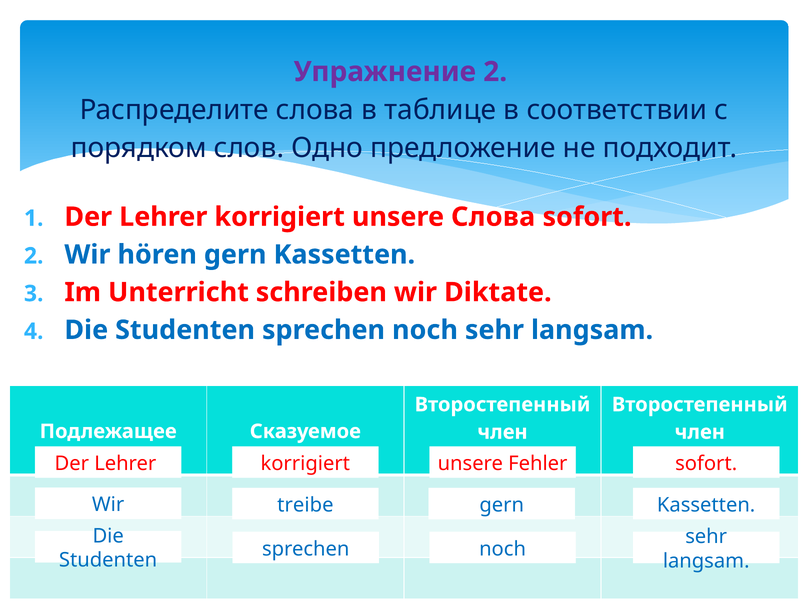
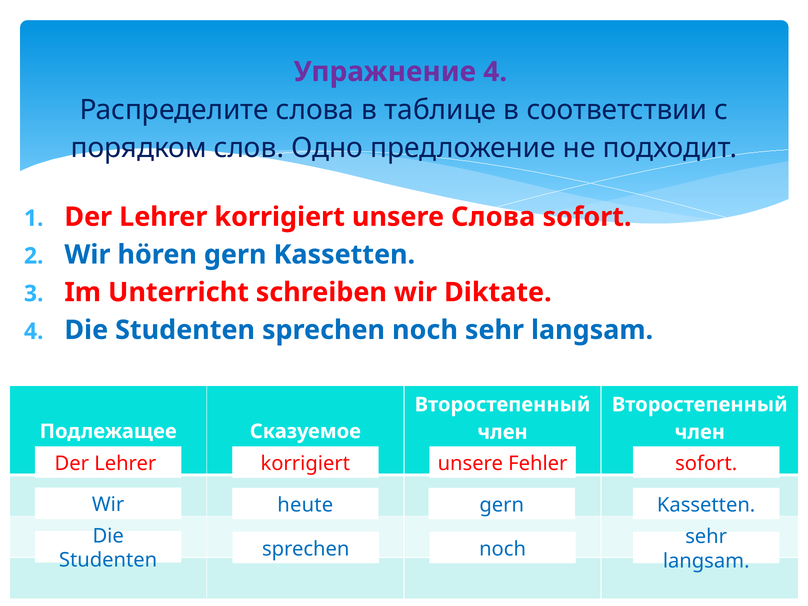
Упражнение 2: 2 -> 4 (495, 72)
treibe: treibe -> heute (305, 505)
